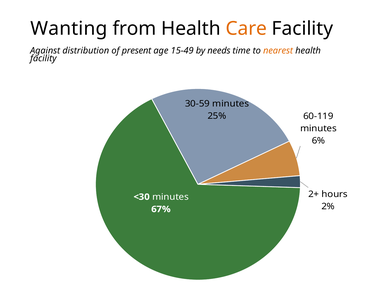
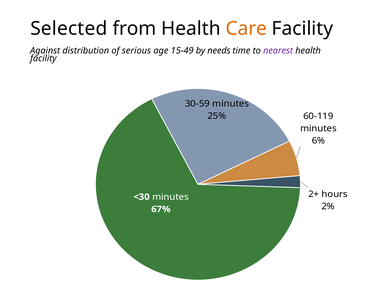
Wanting: Wanting -> Selected (69, 29)
present: present -> serious (136, 51)
nearest colour: orange -> purple (278, 51)
